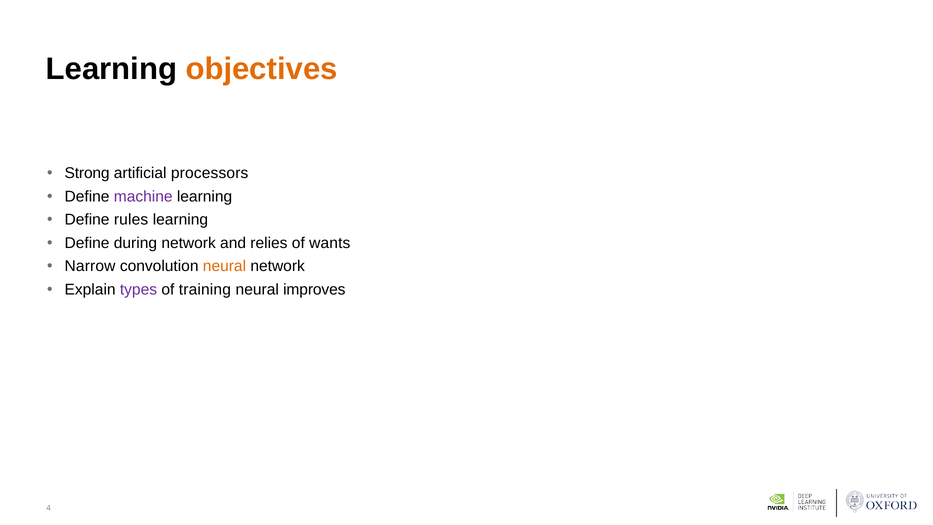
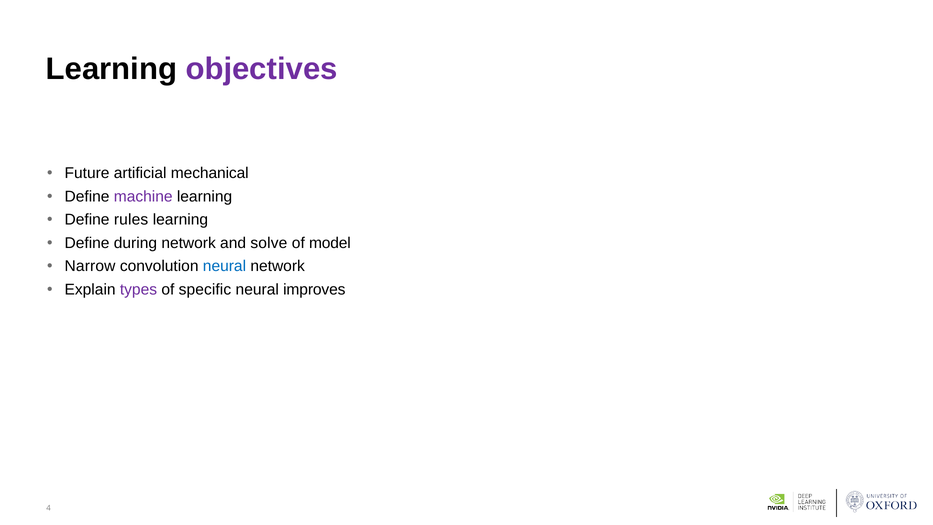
objectives colour: orange -> purple (262, 69)
Strong: Strong -> Future (87, 173)
processors: processors -> mechanical (210, 173)
relies: relies -> solve (269, 243)
wants: wants -> model (330, 243)
neural colour: orange -> blue (224, 266)
training: training -> specific (205, 289)
